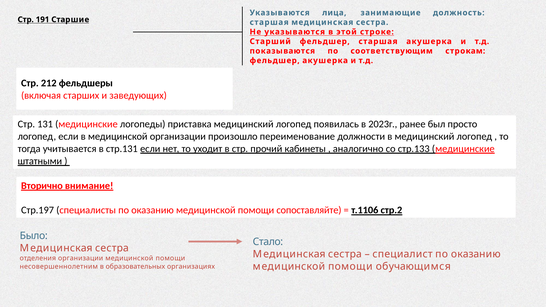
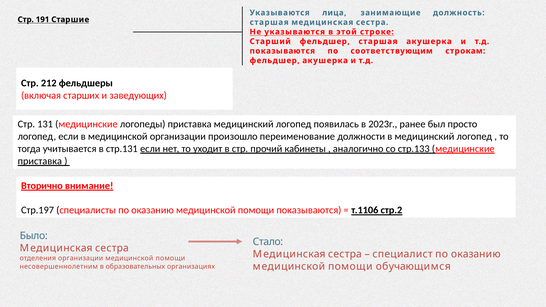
штатными: штатными -> приставка (40, 161)
помощи сопоставляйте: сопоставляйте -> показываются (309, 210)
